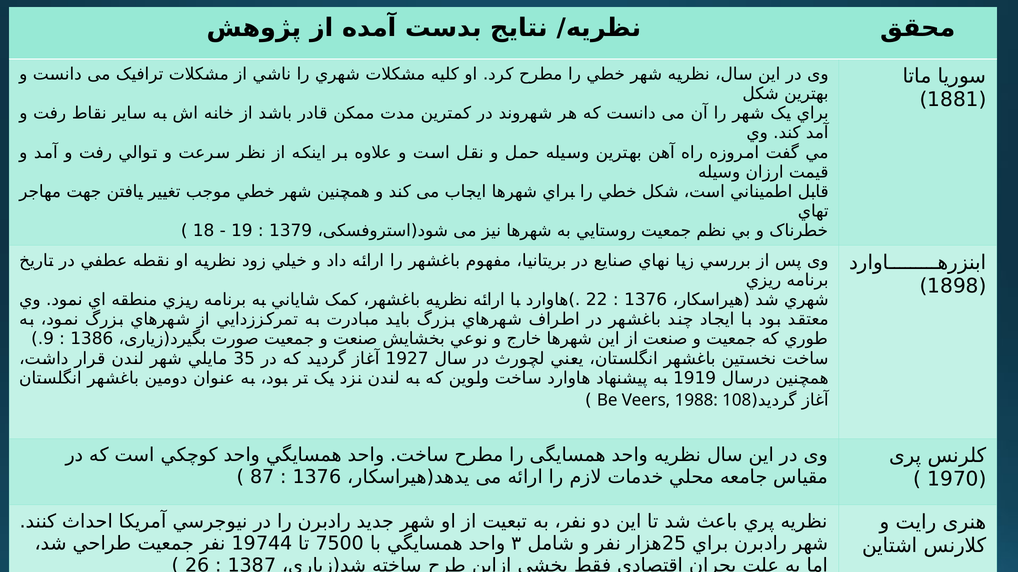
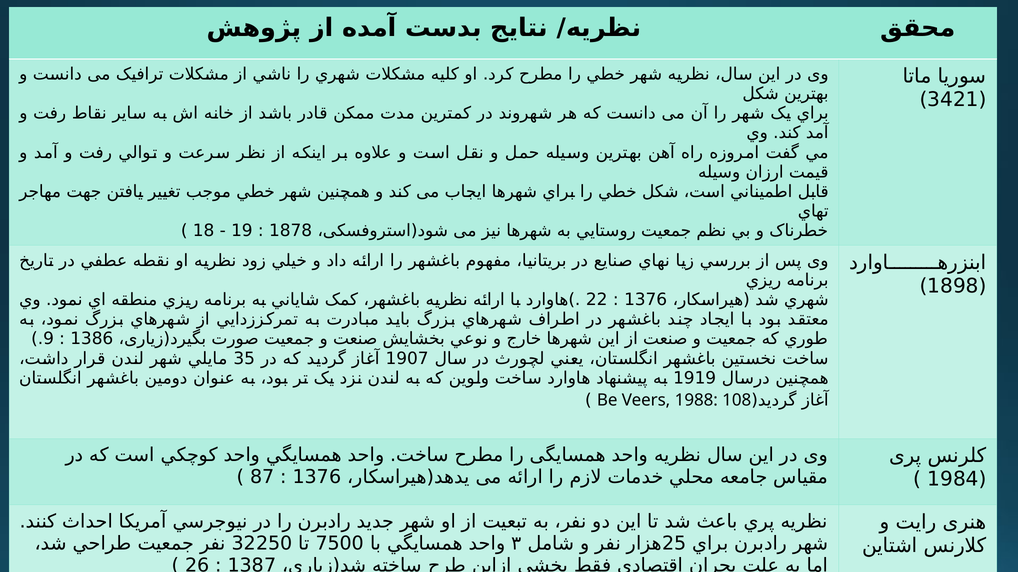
1881: 1881 -> 3421 (953, 100)
1379: 1379 -> 1878 (291, 231)
1927: 1927 -> 1907 (407, 359)
1970: 1970 -> 1984 (953, 480)
19744: 19744 -> 32250 (262, 544)
